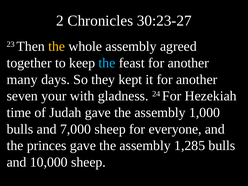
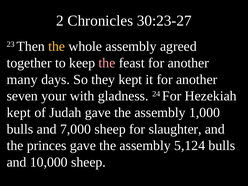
the colour: light blue -> pink (107, 63)
time: time -> kept (19, 113)
everyone: everyone -> slaughter (175, 129)
1,285: 1,285 -> 5,124 (190, 146)
